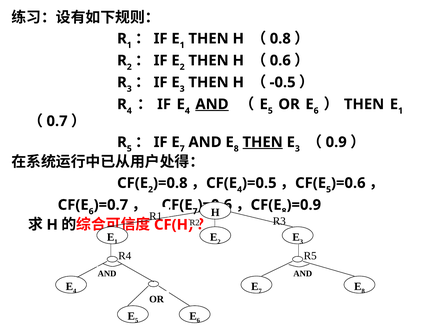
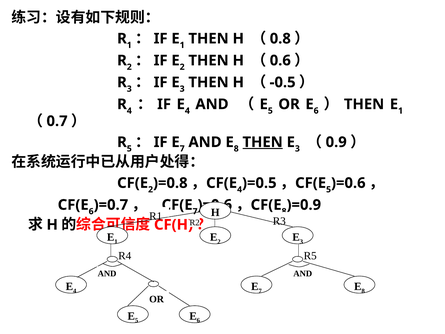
AND underline: present -> none (212, 104)
